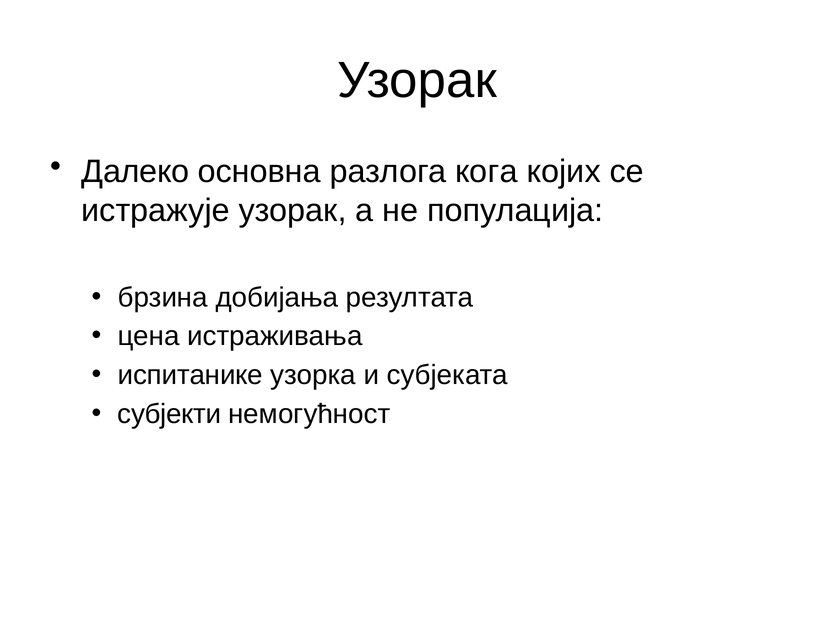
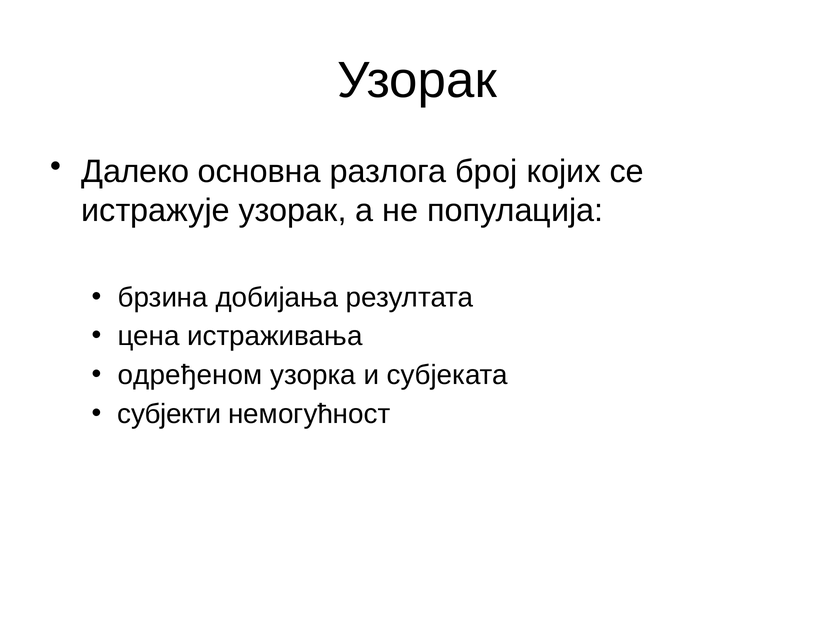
кога: кога -> број (486, 172)
испитанике: испитанике -> одређеном (190, 375)
